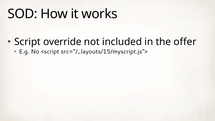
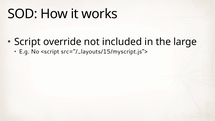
offer: offer -> large (185, 42)
